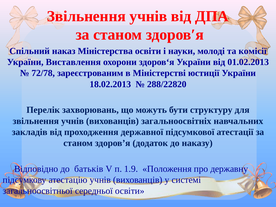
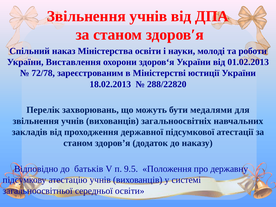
комісії: комісії -> роботи (253, 51)
структуру: структуру -> медалями (211, 110)
1.9: 1.9 -> 9.5 (131, 169)
